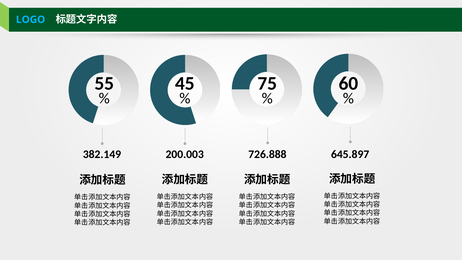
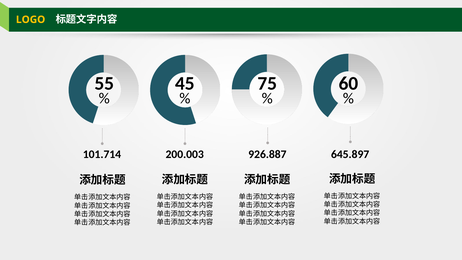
LOGO colour: light blue -> yellow (31, 20)
382.149: 382.149 -> 101.714 (102, 154)
726.888: 726.888 -> 926.887 (267, 154)
